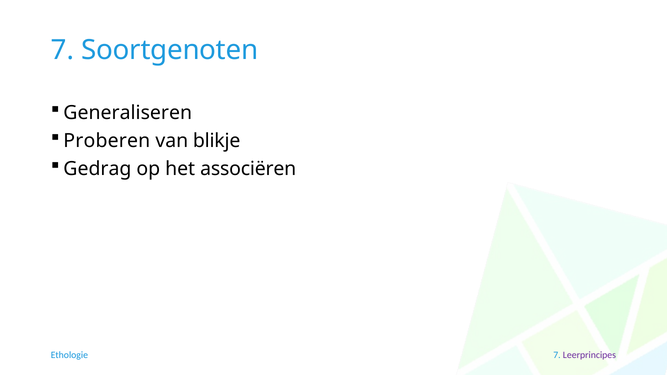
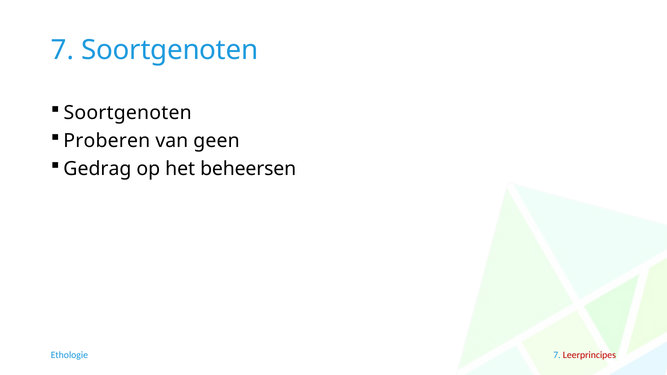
Generaliseren: Generaliseren -> Soortgenoten (128, 113)
blikje: blikje -> geen (216, 141)
associëren: associëren -> beheersen (248, 169)
Leerprincipes colour: purple -> red (589, 355)
